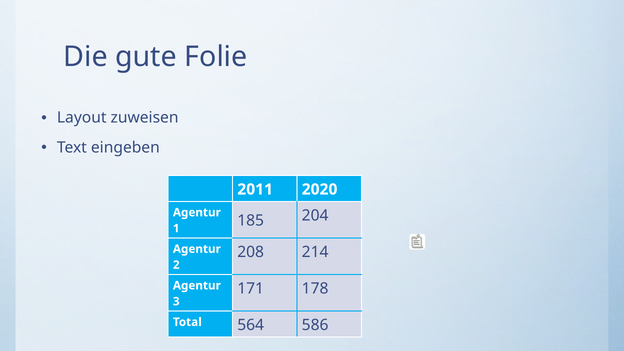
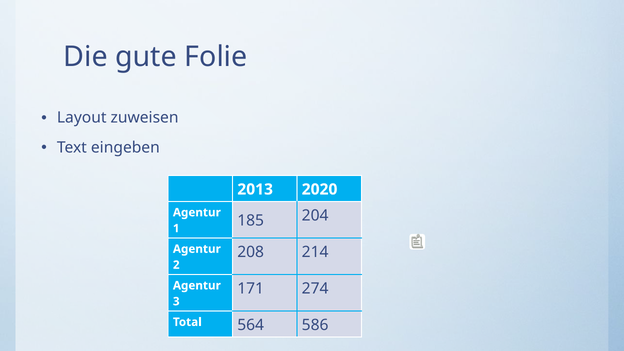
2011: 2011 -> 2013 (255, 189)
178: 178 -> 274 (315, 289)
